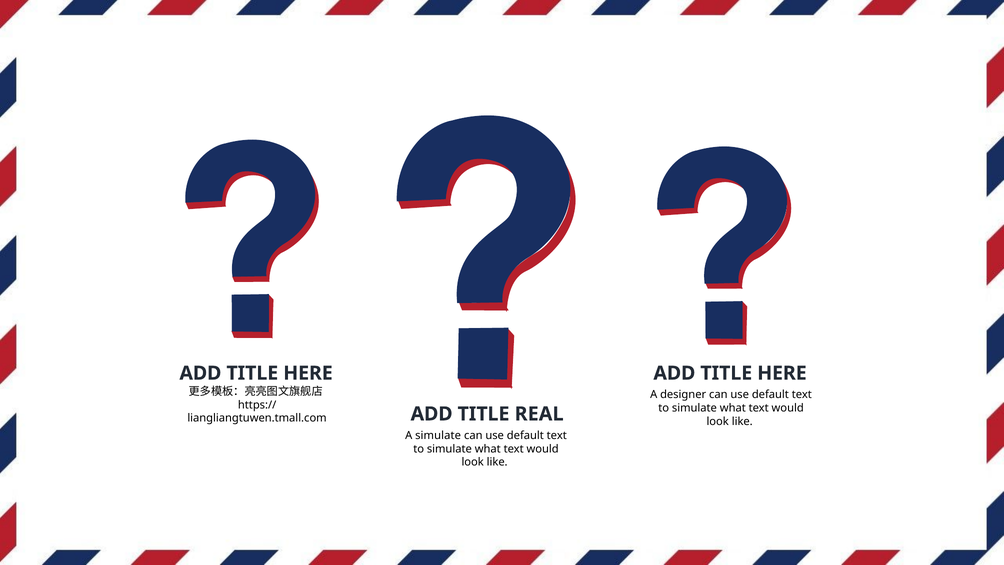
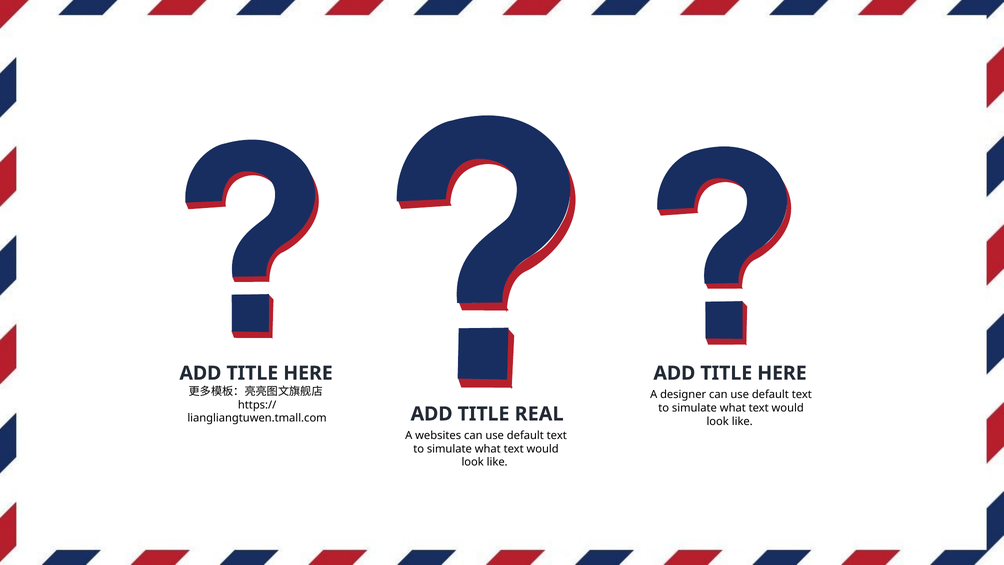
A simulate: simulate -> websites (438, 435)
